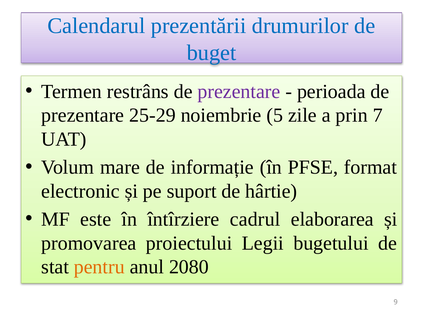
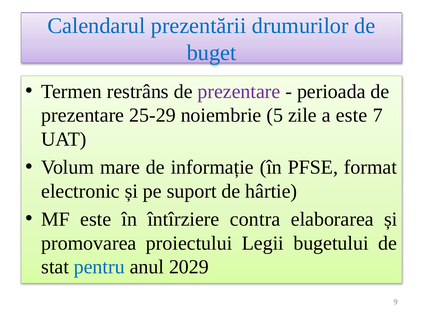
a prin: prin -> este (352, 115)
cadrul: cadrul -> contra (255, 219)
pentru colour: orange -> blue (99, 267)
2080: 2080 -> 2029 (189, 267)
